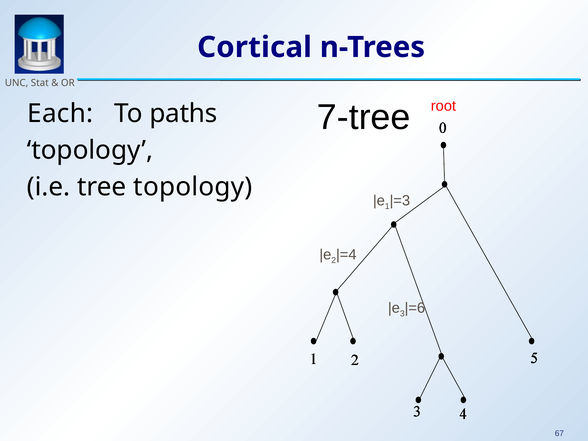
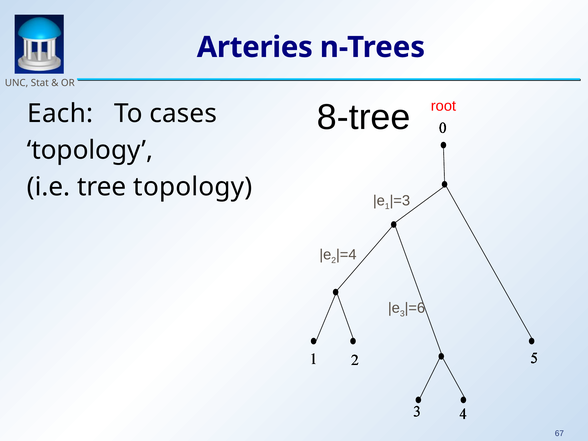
Cortical: Cortical -> Arteries (255, 47)
7-tree: 7-tree -> 8-tree (364, 117)
paths: paths -> cases (183, 114)
